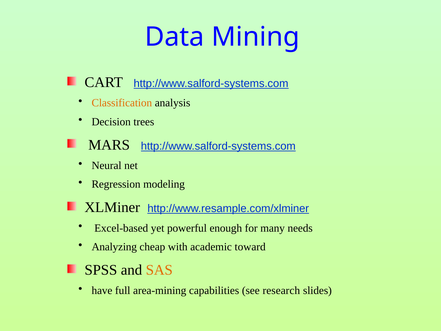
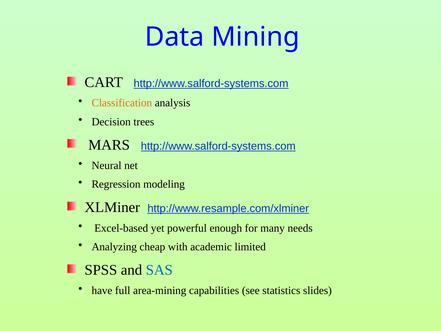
toward: toward -> limited (250, 247)
SAS colour: orange -> blue (159, 270)
research: research -> statistics (281, 290)
